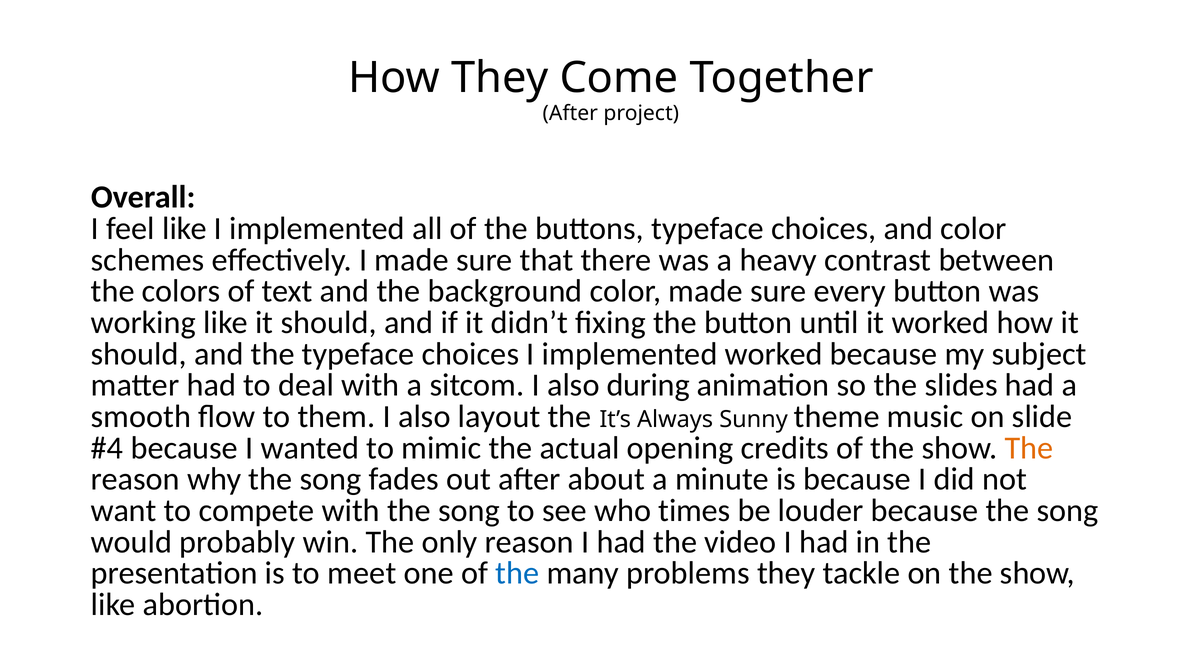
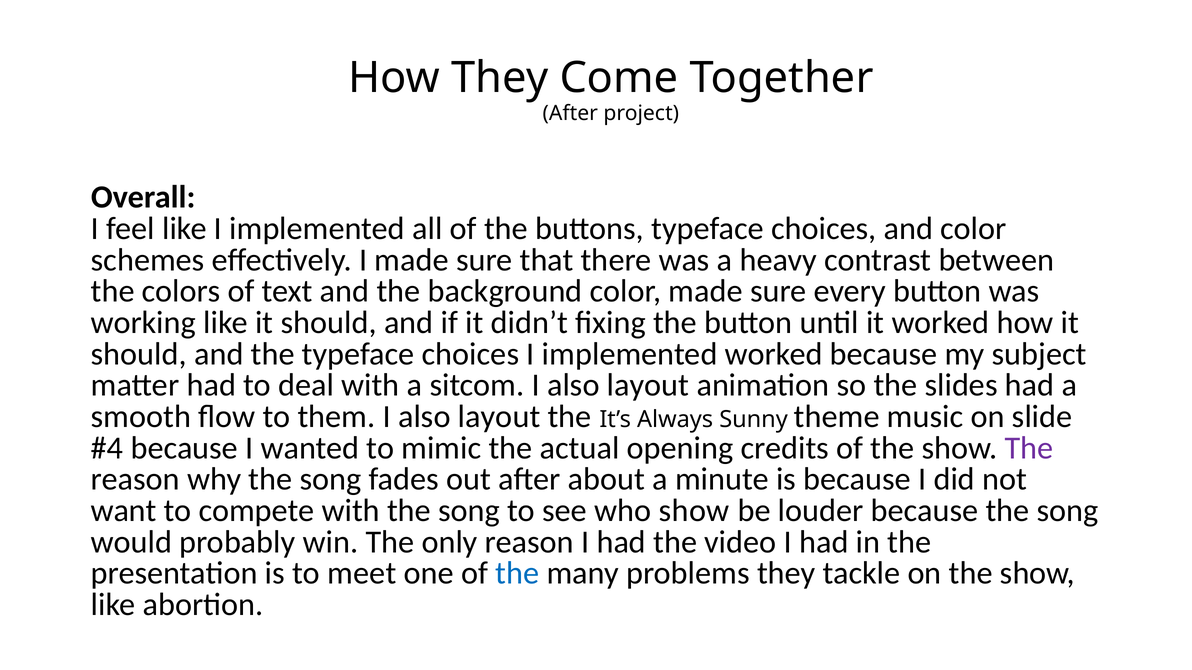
sitcom I also during: during -> layout (648, 386)
The colour: orange -> purple (1029, 448)
who times: times -> show (694, 511)
